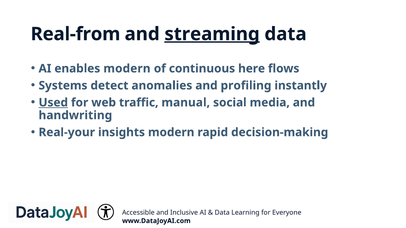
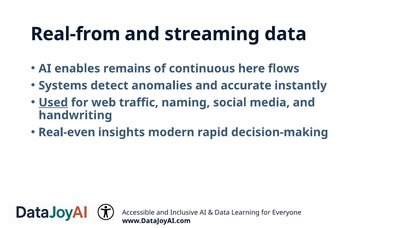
streaming underline: present -> none (212, 34)
enables modern: modern -> remains (127, 69)
profiling: profiling -> accurate (246, 86)
manual: manual -> naming (186, 103)
Real-your: Real-your -> Real-even (67, 133)
